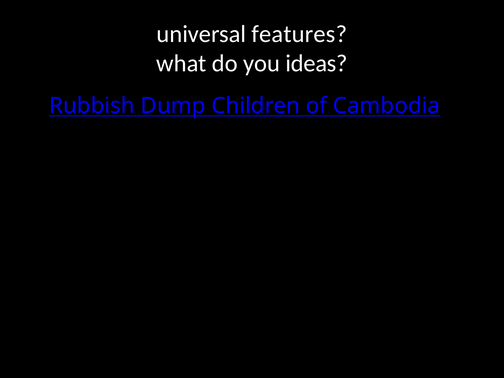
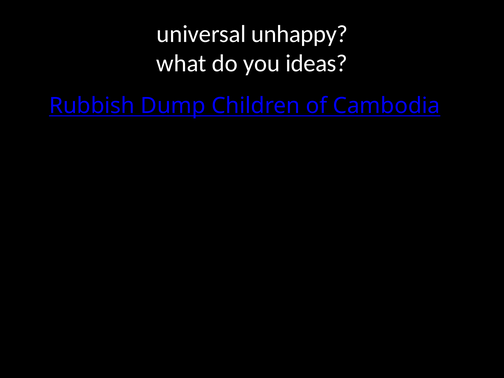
features: features -> unhappy (300, 34)
